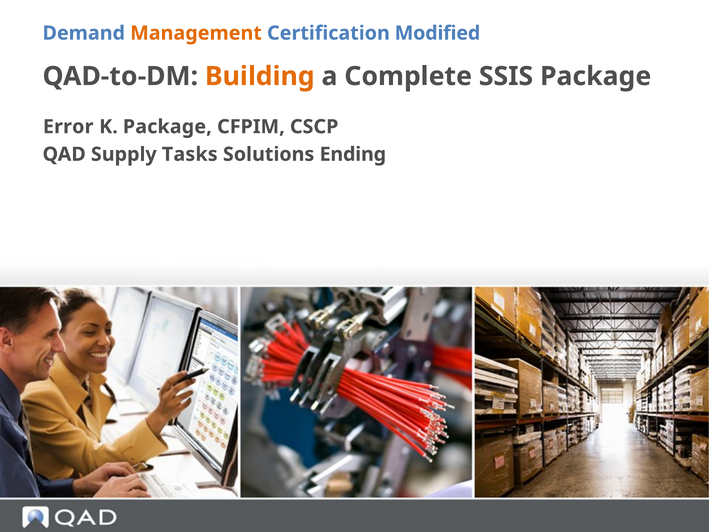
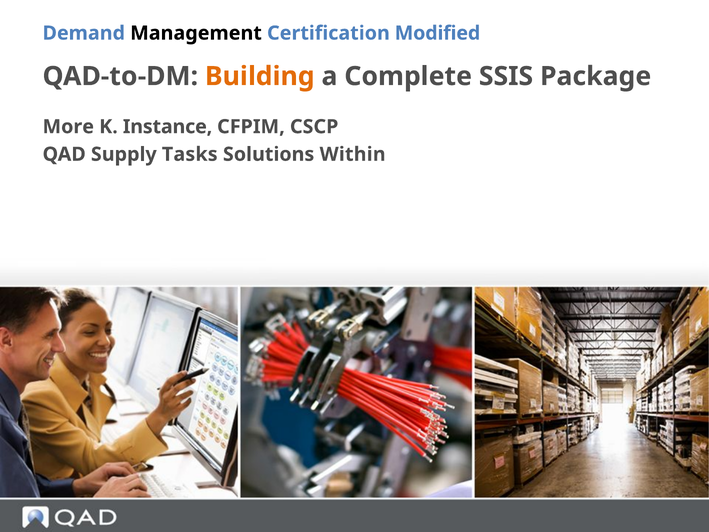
Management colour: orange -> black (196, 33)
Error: Error -> More (68, 127)
K Package: Package -> Instance (168, 127)
Ending: Ending -> Within (353, 154)
